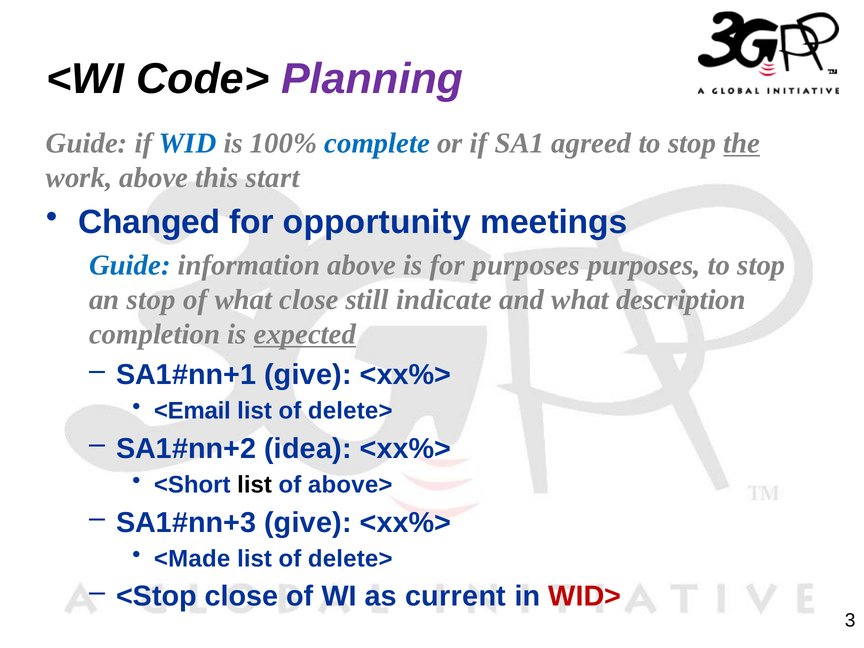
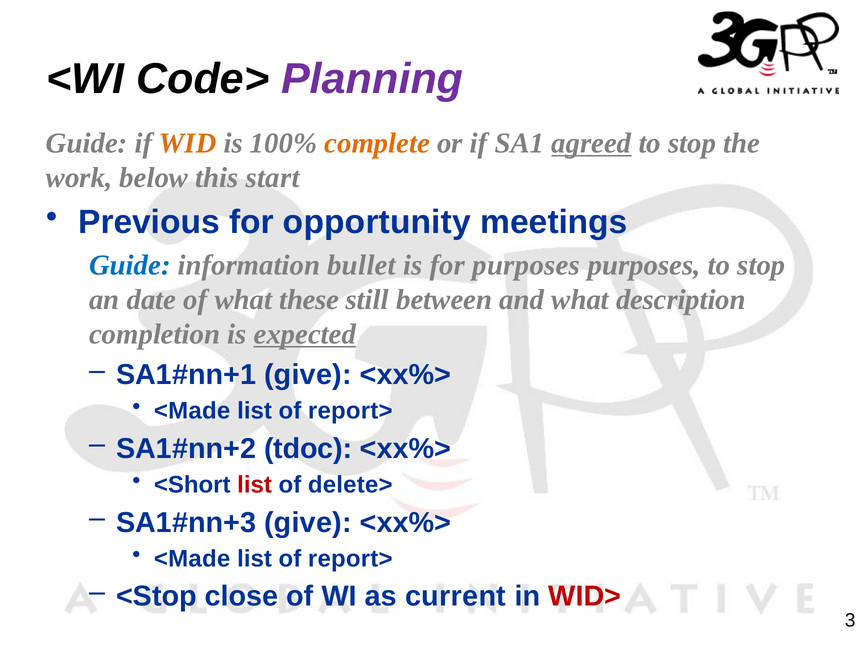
WID colour: blue -> orange (188, 143)
complete colour: blue -> orange (377, 143)
agreed underline: none -> present (591, 143)
the underline: present -> none (742, 143)
work above: above -> below (154, 178)
Changed: Changed -> Previous (149, 222)
information above: above -> bullet (362, 265)
an stop: stop -> date (151, 300)
what close: close -> these (309, 300)
indicate: indicate -> between (444, 300)
<Email: <Email -> <Made (192, 411)
delete>: delete> -> report> (350, 411)
idea: idea -> tdoc (308, 449)
list colour: black -> red (255, 485)
above>: above> -> delete> (350, 485)
delete>: delete> -> report> (350, 559)
